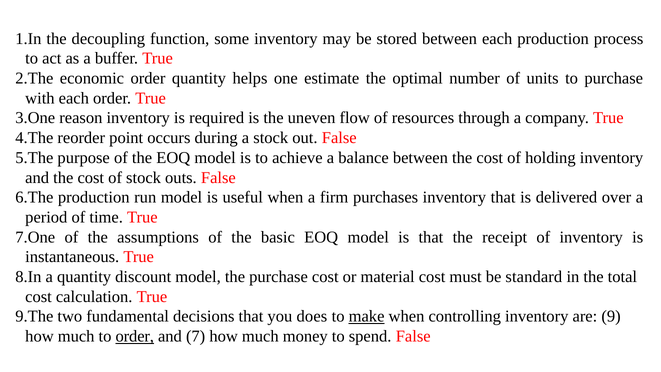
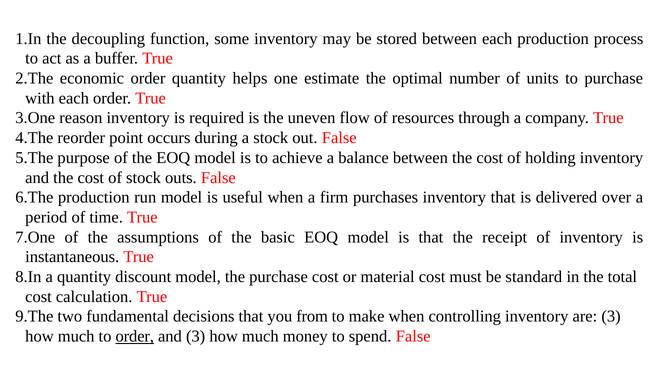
does: does -> from (312, 316)
make underline: present -> none (367, 316)
are 9: 9 -> 3 (611, 316)
and 7: 7 -> 3 (196, 336)
